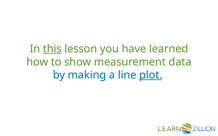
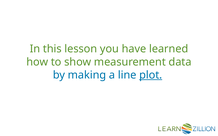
this underline: present -> none (52, 49)
